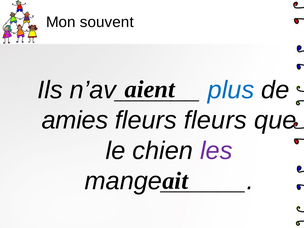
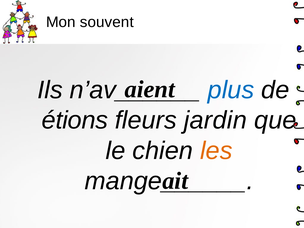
amies: amies -> étions (75, 120)
fleurs fleurs: fleurs -> jardin (215, 120)
les colour: purple -> orange (216, 151)
